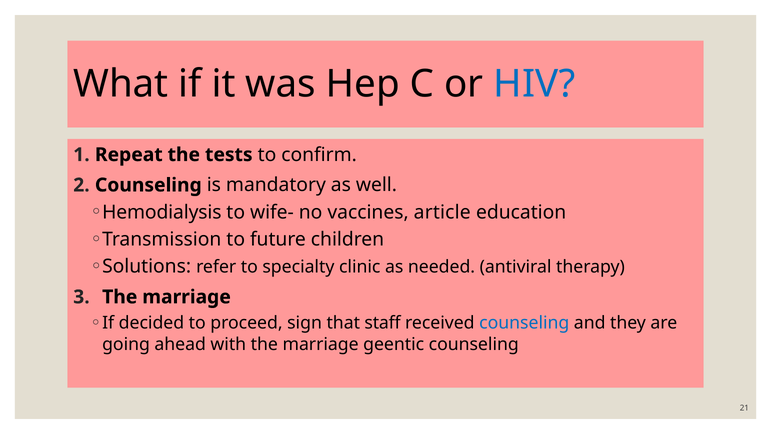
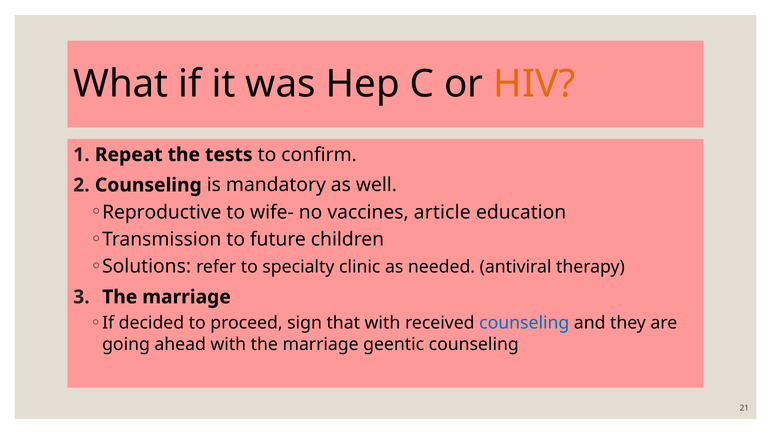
HIV colour: blue -> orange (534, 84)
Hemodialysis: Hemodialysis -> Reproductive (162, 212)
that staff: staff -> with (382, 323)
